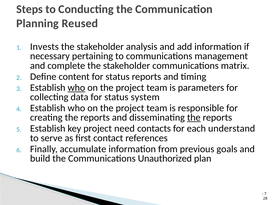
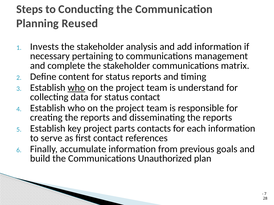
parameters: parameters -> understand (201, 88)
status system: system -> contact (145, 97)
the underline: present -> none (194, 118)
need: need -> parts (125, 129)
each understand: understand -> information (232, 129)
